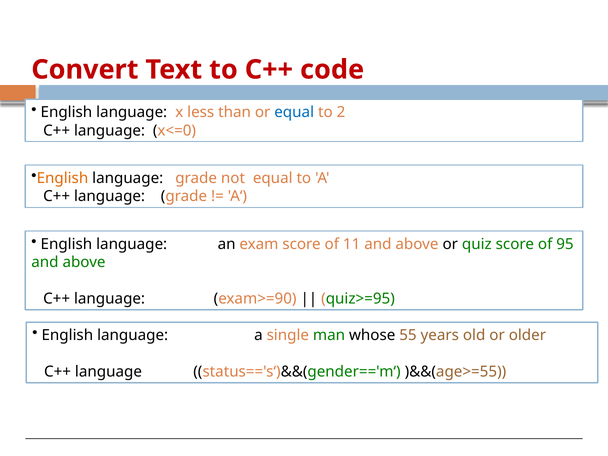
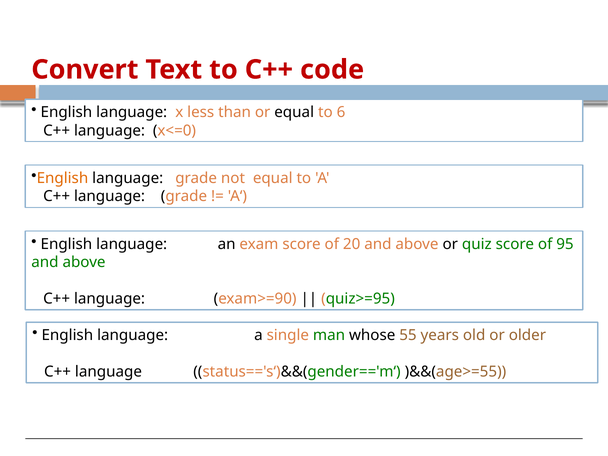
equal colour: blue -> black (294, 112)
2: 2 -> 6 (341, 112)
11: 11 -> 20 (352, 244)
